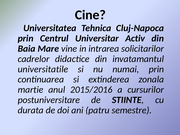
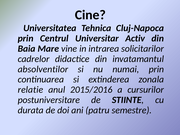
universitatile: universitatile -> absolventilor (43, 69)
martie: martie -> relatie (30, 90)
